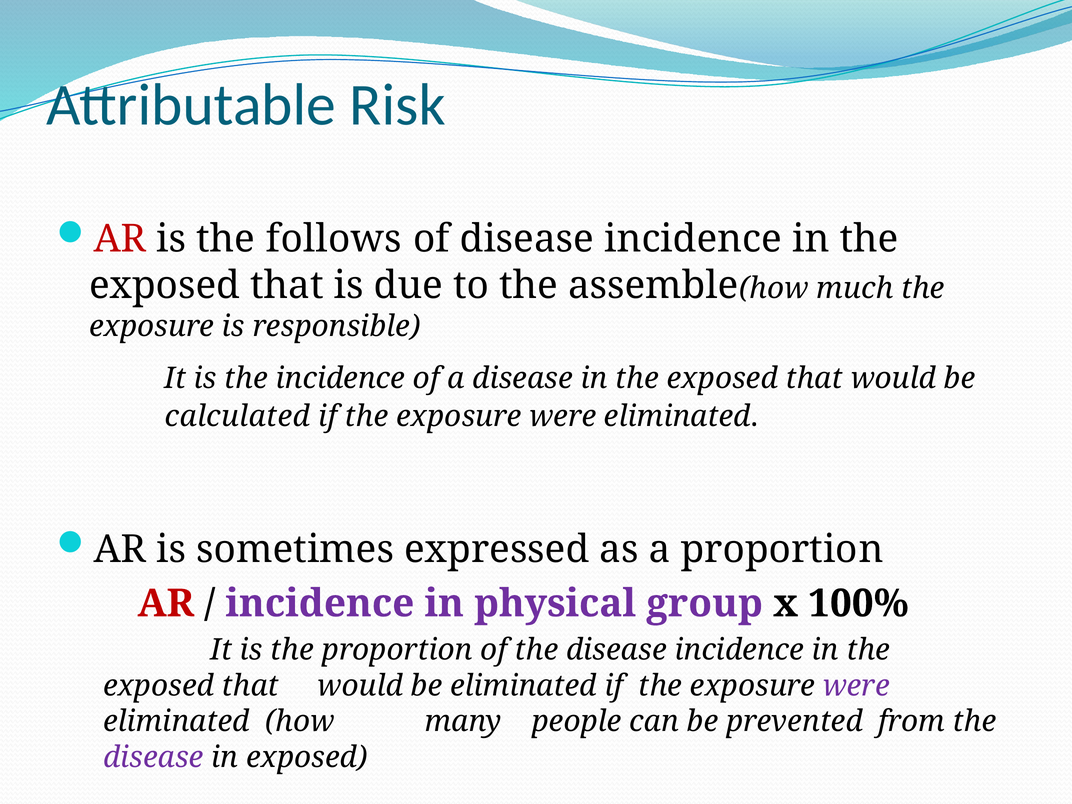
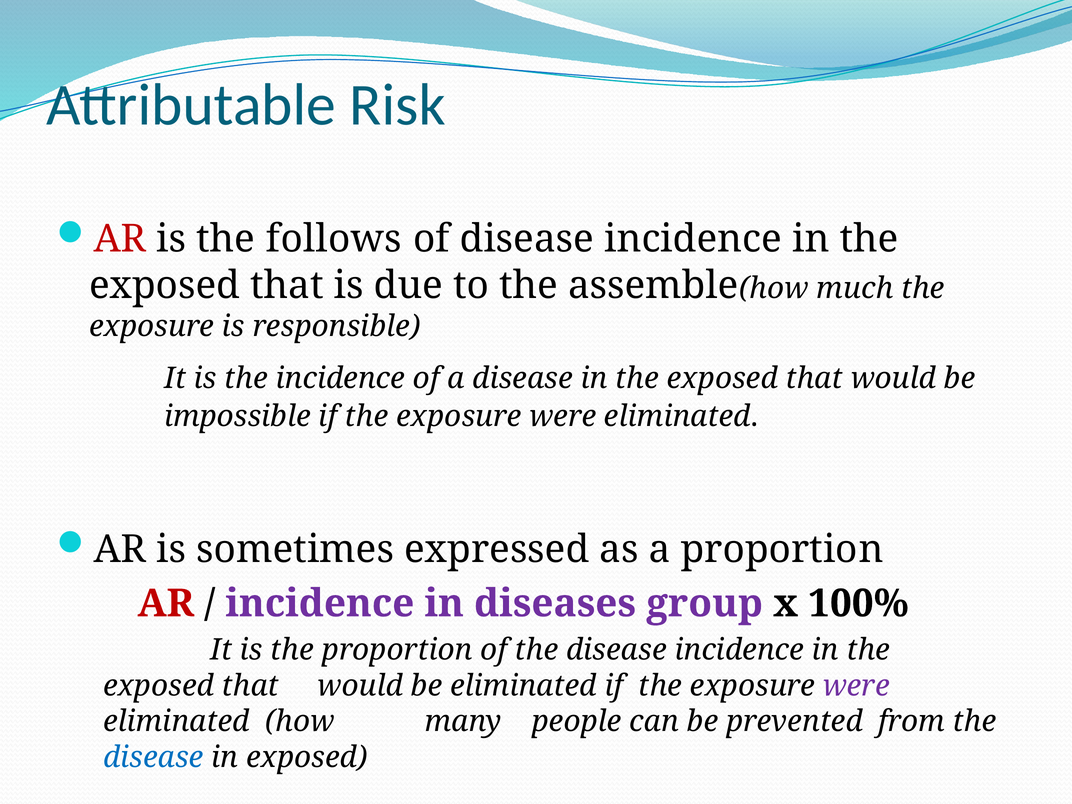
calculated: calculated -> impossible (237, 416)
physical: physical -> diseases (555, 604)
disease colour: purple -> blue (153, 757)
